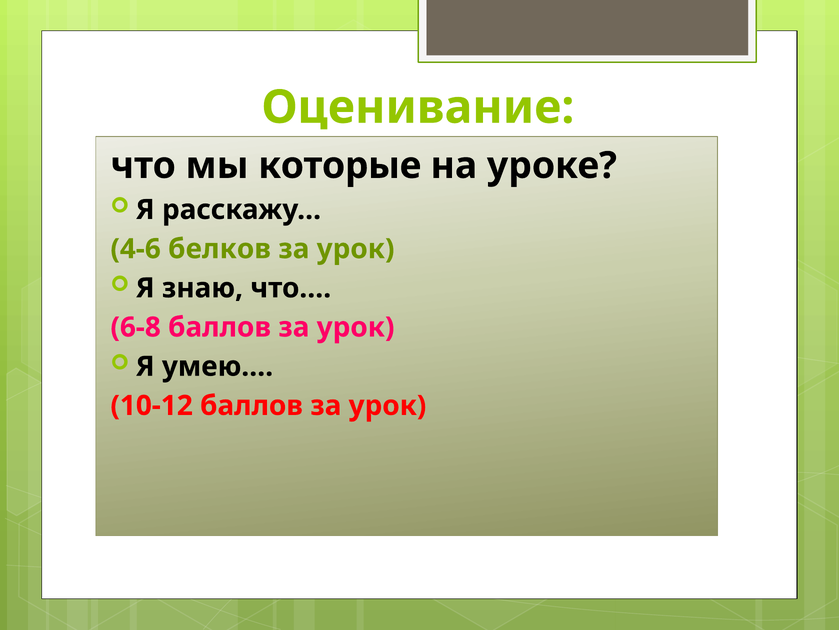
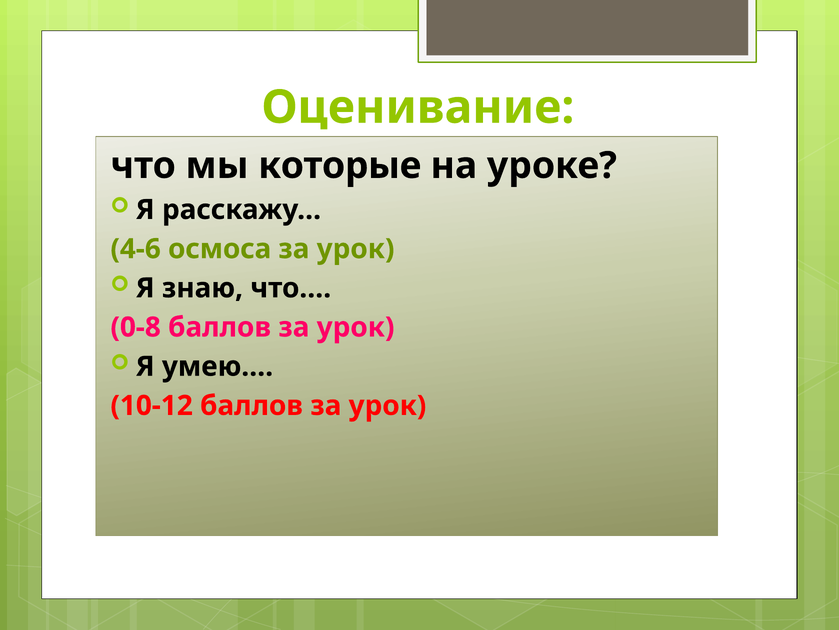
белков: белков -> осмоса (220, 249)
6-8: 6-8 -> 0-8 (136, 327)
